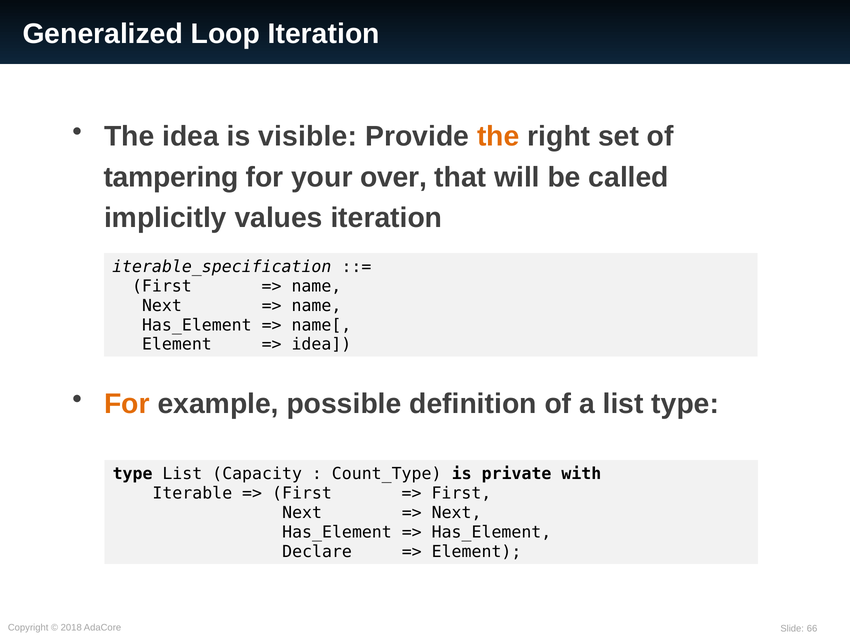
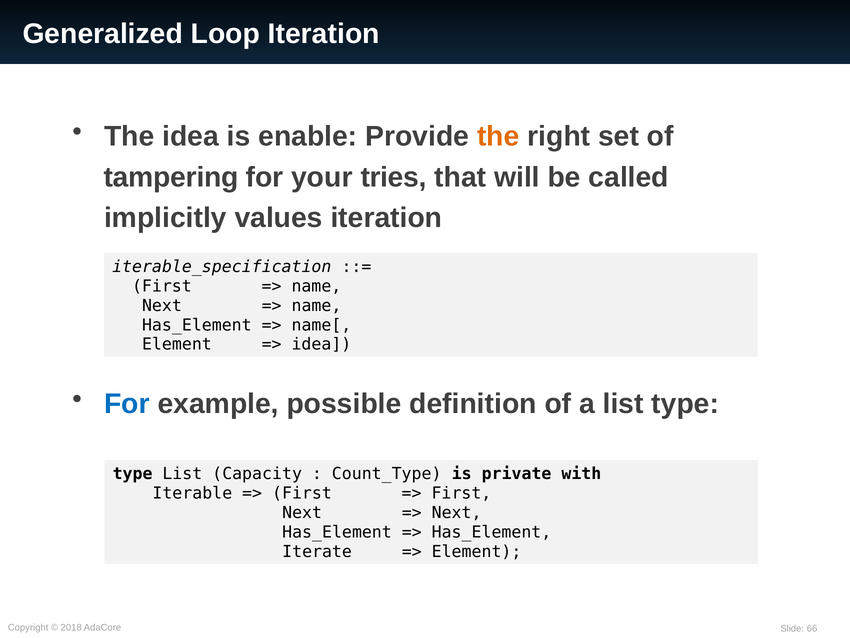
visible: visible -> enable (308, 136)
over: over -> tries (394, 177)
For colour: orange -> blue (127, 404)
Declare: Declare -> Iterate (317, 551)
